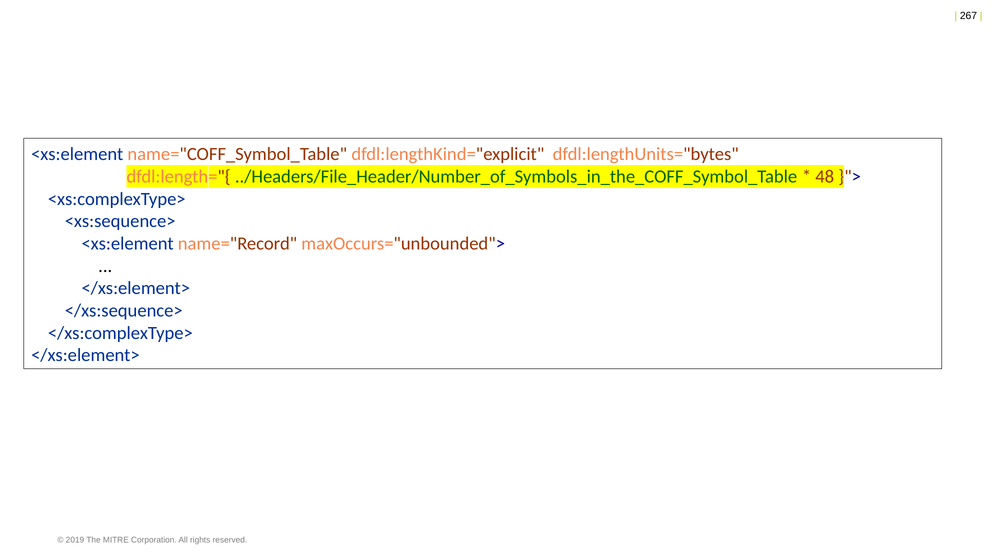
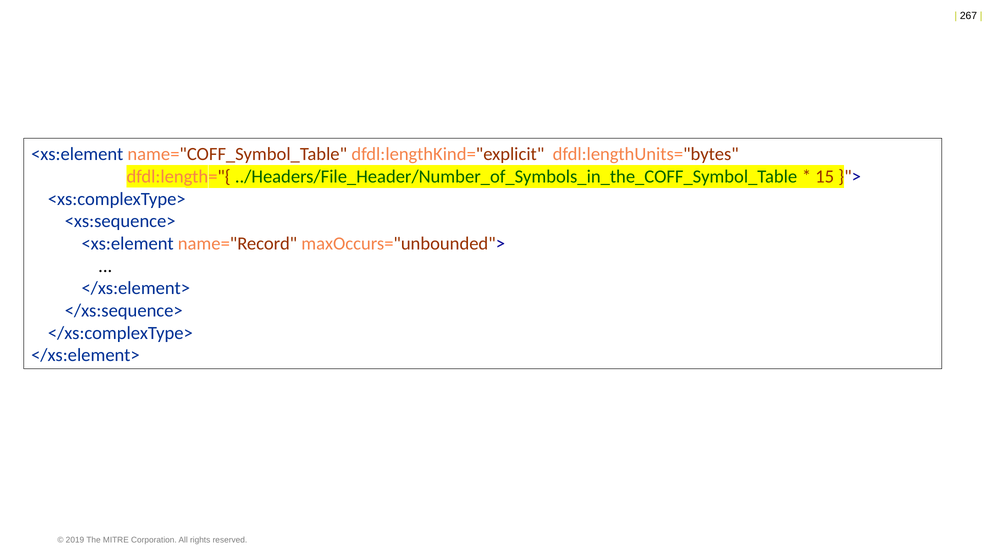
48: 48 -> 15 (825, 177)
